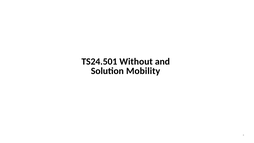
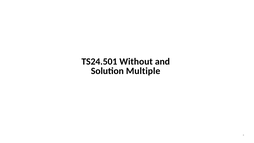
Mobility: Mobility -> Multiple (143, 71)
